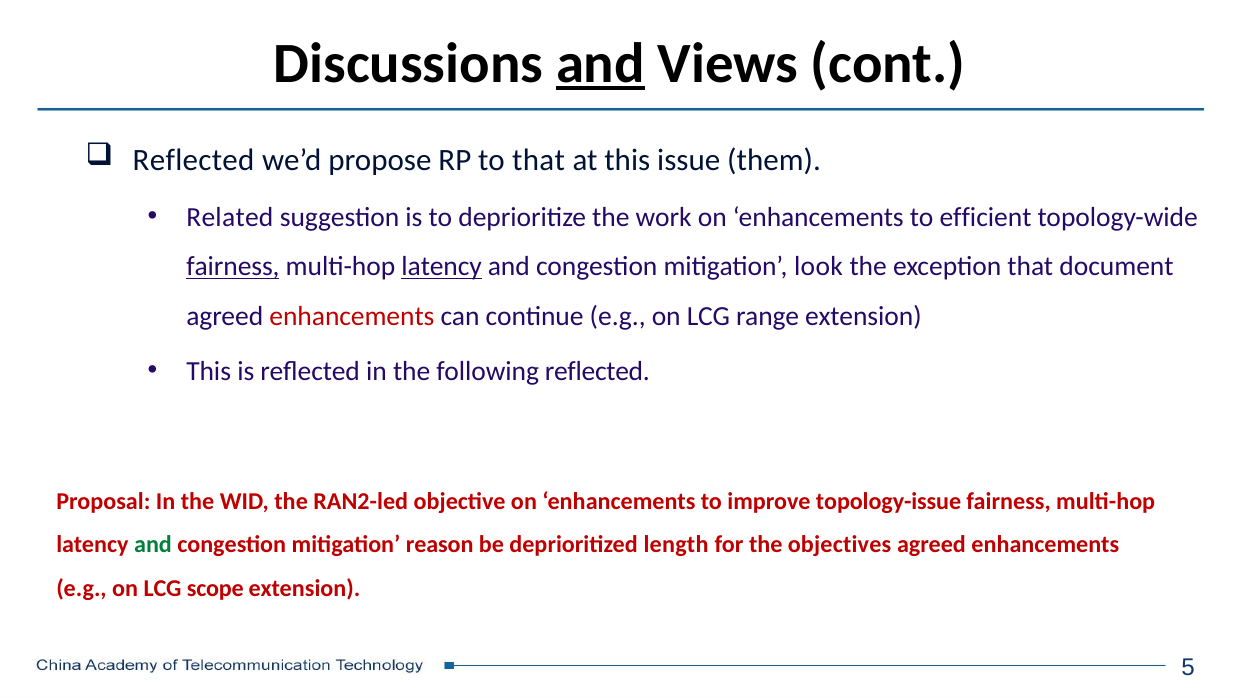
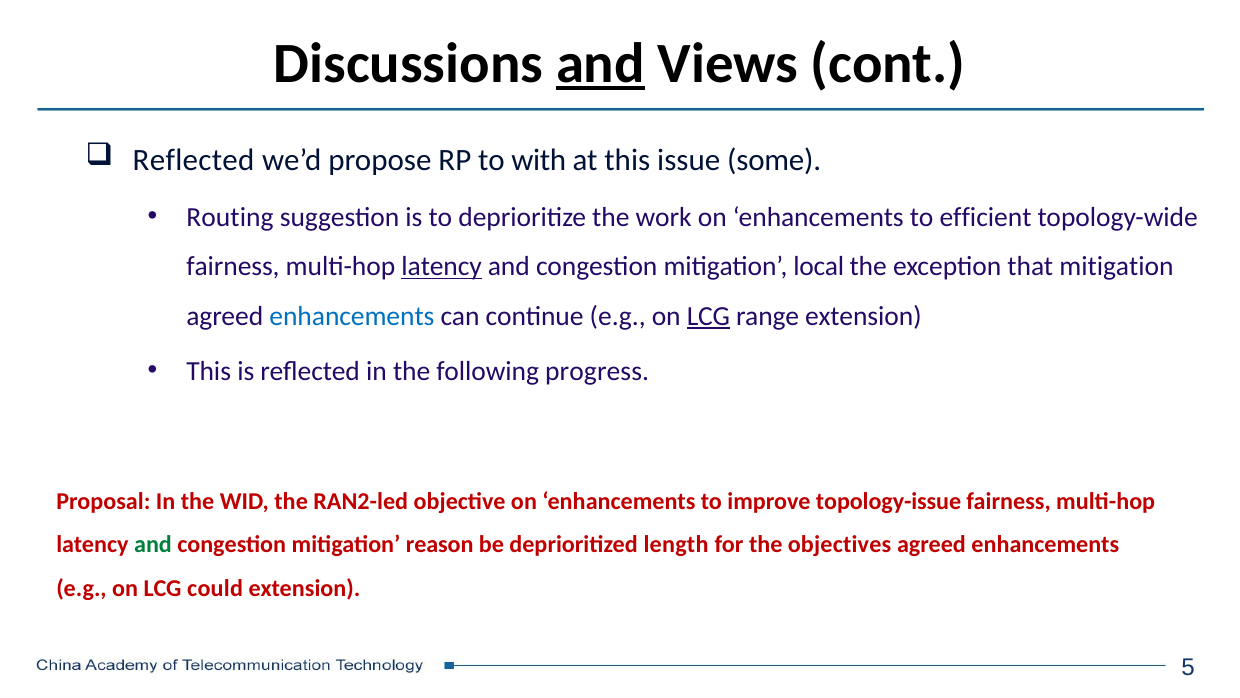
to that: that -> with (539, 160)
them: them -> some (774, 160)
Related: Related -> Routing (230, 217)
fairness underline: present -> none (233, 266)
look: look -> local (819, 266)
that document: document -> mitigation (1116, 266)
enhancements colour: red -> blue (352, 316)
LCG underline: none -> present (708, 316)
following reflected: reflected -> progress (597, 371)
scope: scope -> could (215, 588)
